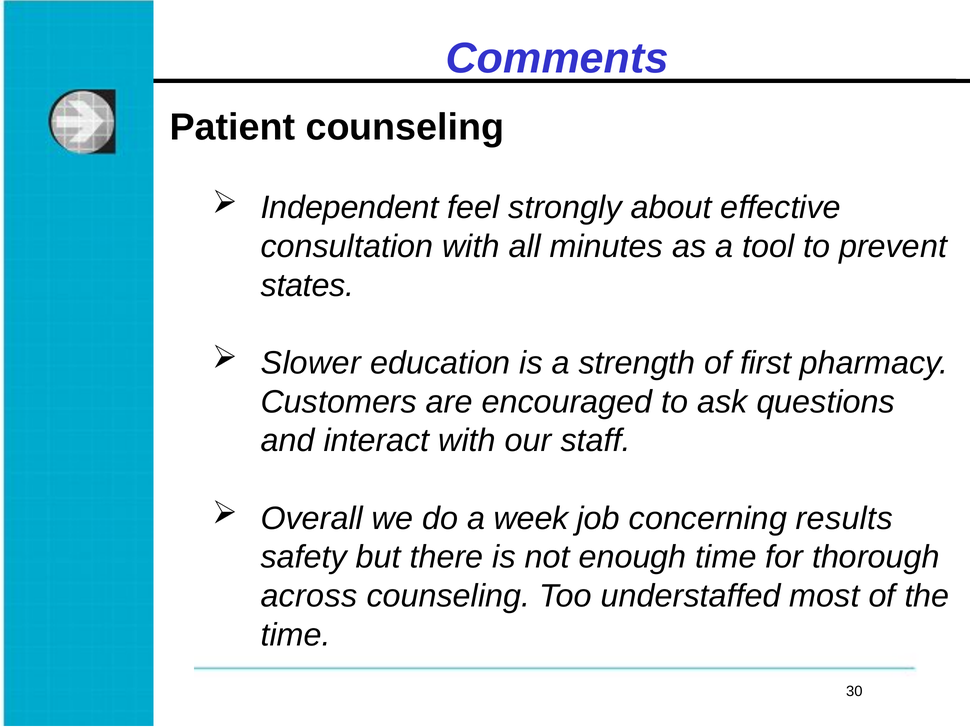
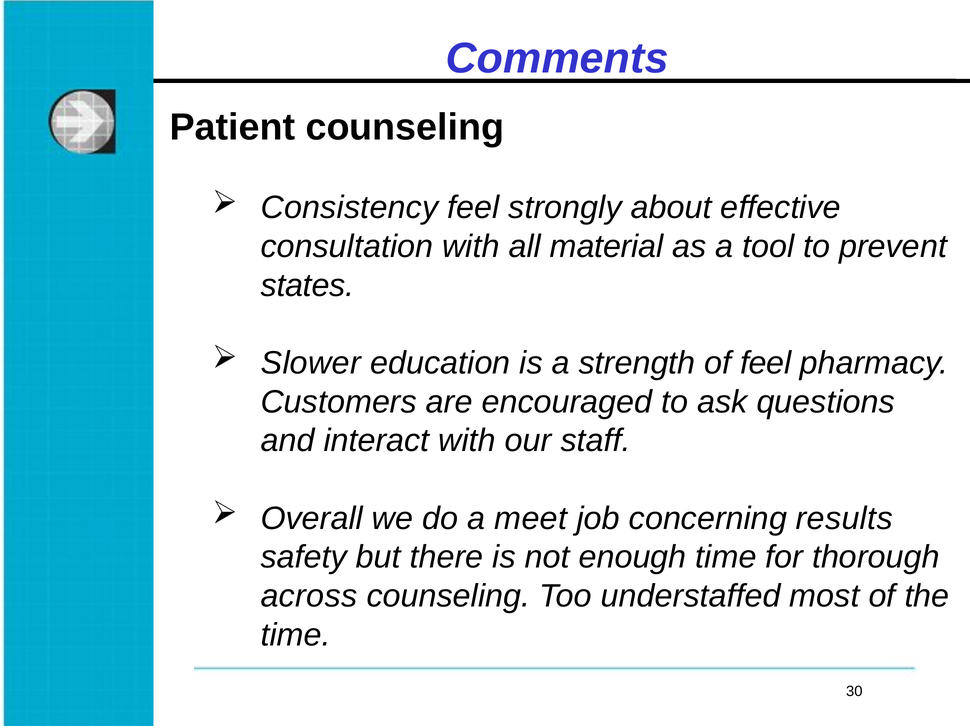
Independent: Independent -> Consistency (349, 208)
minutes: minutes -> material (607, 246)
of first: first -> feel (766, 363)
week: week -> meet (531, 518)
